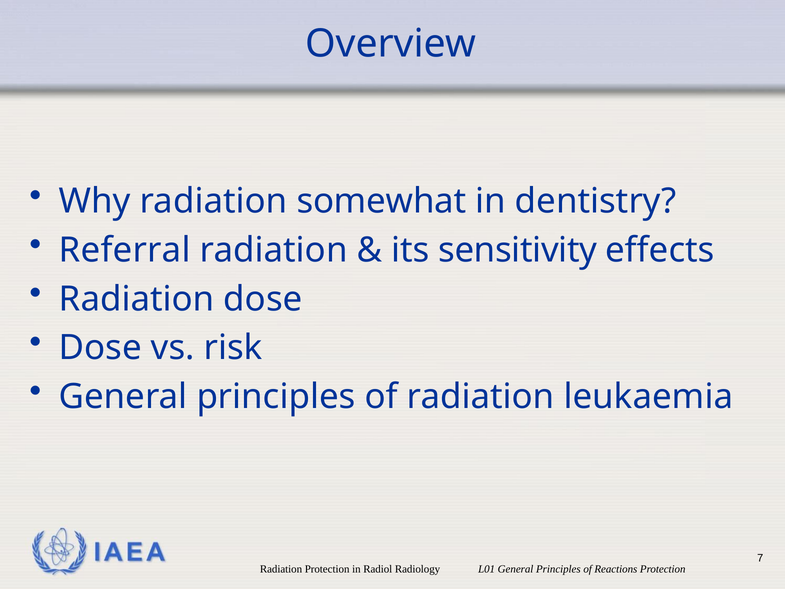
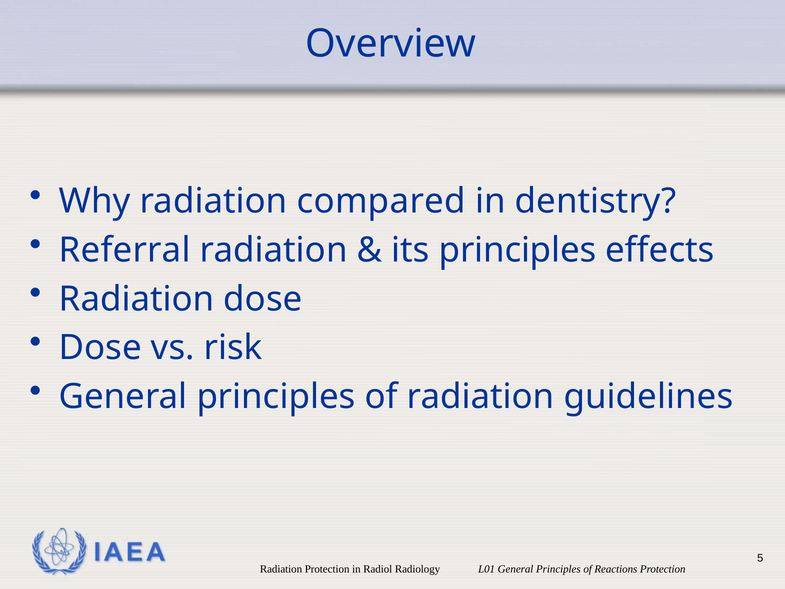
somewhat: somewhat -> compared (381, 201)
its sensitivity: sensitivity -> principles (518, 250)
leukaemia: leukaemia -> guidelines (648, 397)
7: 7 -> 5 (760, 558)
